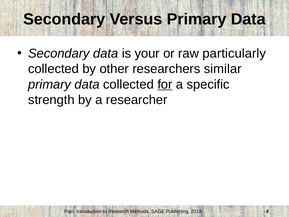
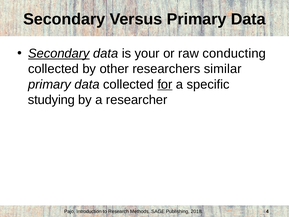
Secondary underline: none -> present (59, 53)
particularly: particularly -> conducting (234, 53)
strength: strength -> studying (51, 100)
